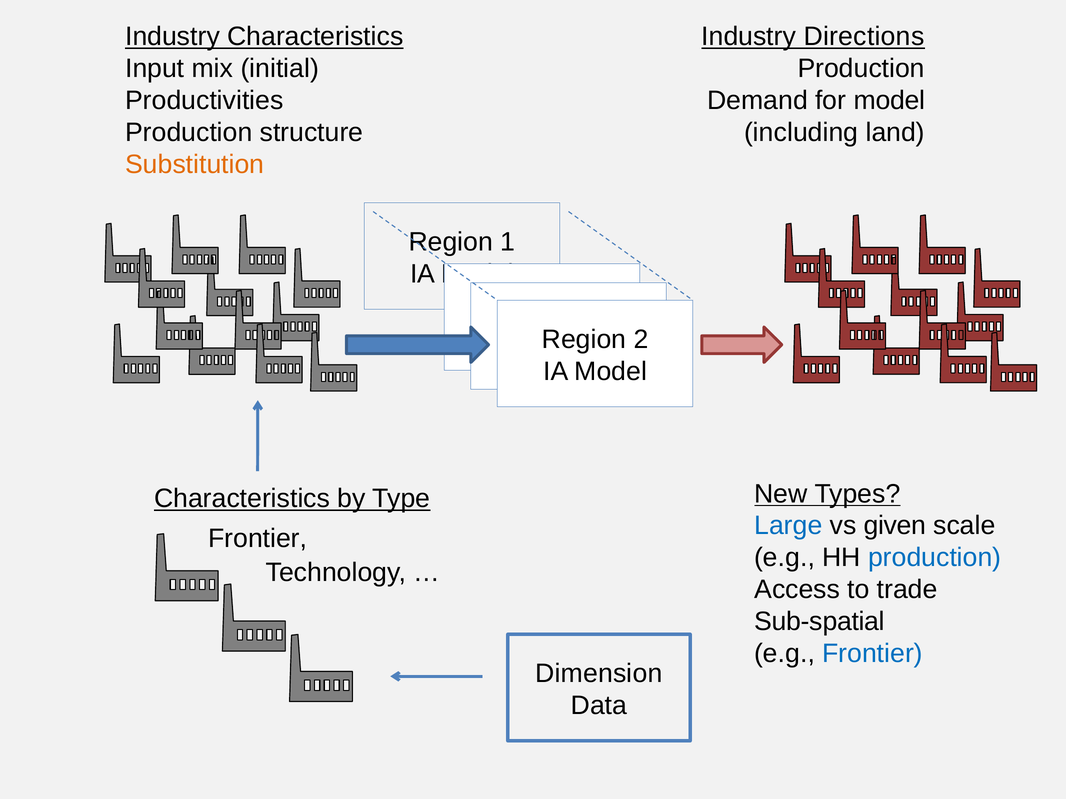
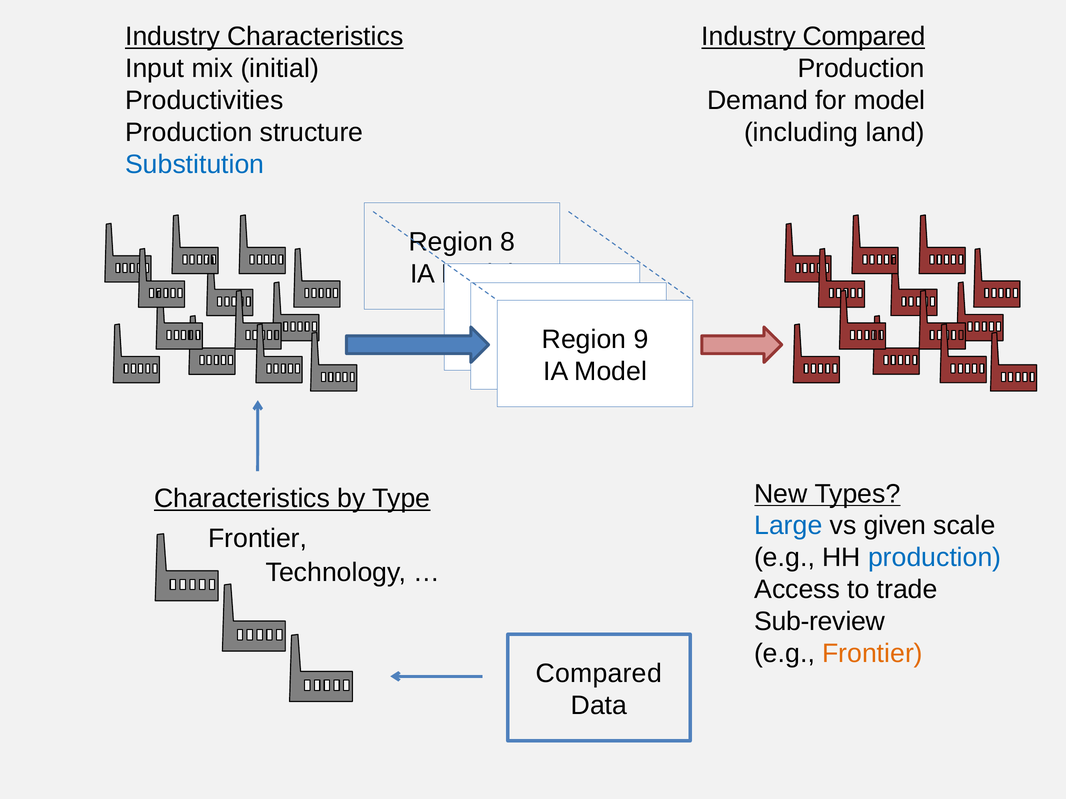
Industry Directions: Directions -> Compared (864, 37)
Substitution colour: orange -> blue (195, 165)
1: 1 -> 8 (508, 242)
2: 2 -> 9 (641, 340)
Sub-spatial: Sub-spatial -> Sub-review (820, 622)
Frontier colour: blue -> orange (873, 654)
Dimension: Dimension -> Compared (599, 674)
